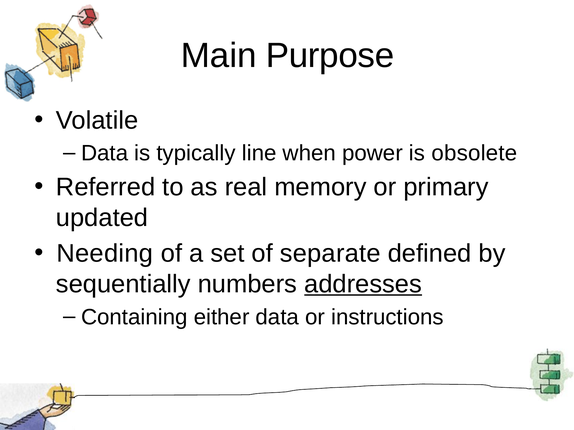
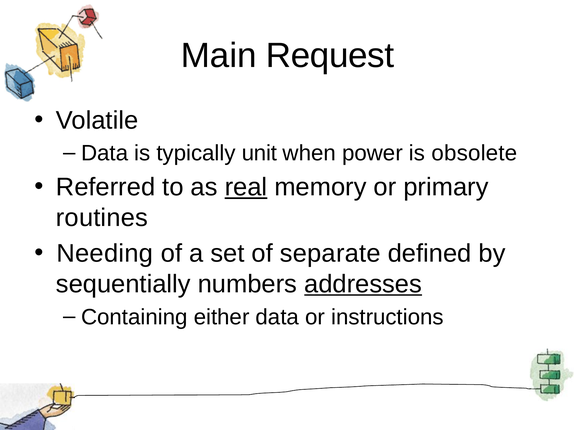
Purpose: Purpose -> Request (330, 56)
line: line -> unit (259, 153)
real underline: none -> present (246, 187)
updated: updated -> routines (102, 218)
